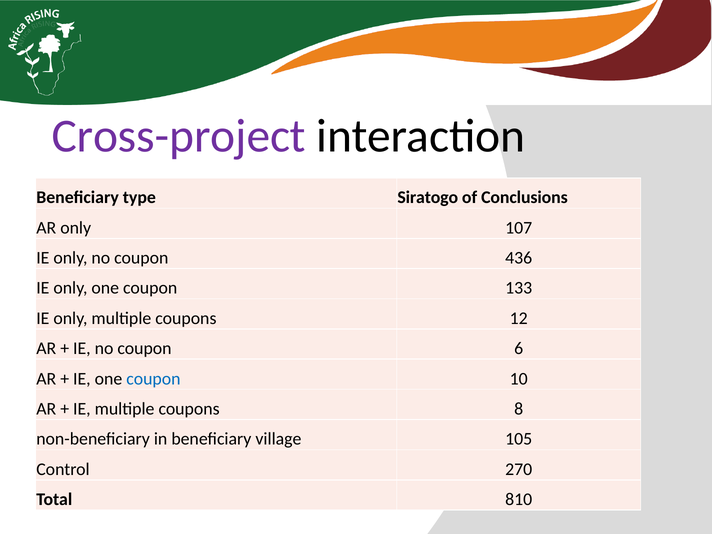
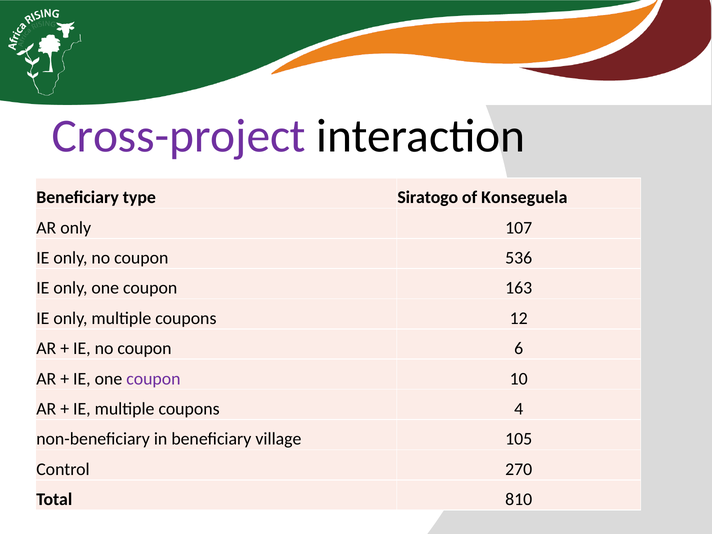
Conclusions: Conclusions -> Konseguela (524, 198)
436: 436 -> 536 (519, 258)
133: 133 -> 163 (519, 288)
coupon colour: blue -> purple (153, 379)
8: 8 -> 4 (519, 409)
